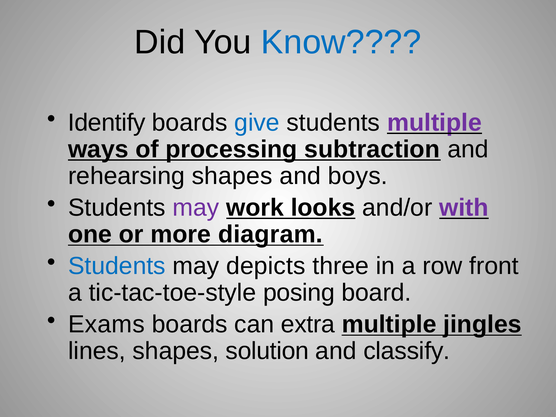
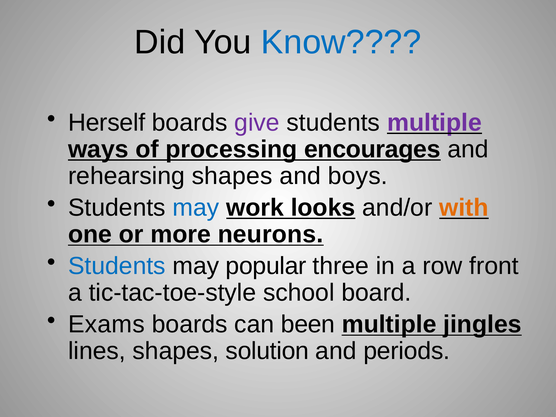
Identify: Identify -> Herself (107, 123)
give colour: blue -> purple (257, 123)
subtraction: subtraction -> encourages (372, 149)
may colour: purple -> blue (196, 208)
with colour: purple -> orange (464, 208)
diagram: diagram -> neurons (270, 234)
depicts: depicts -> popular (266, 266)
posing: posing -> school (299, 293)
extra: extra -> been (308, 324)
classify: classify -> periods (407, 351)
